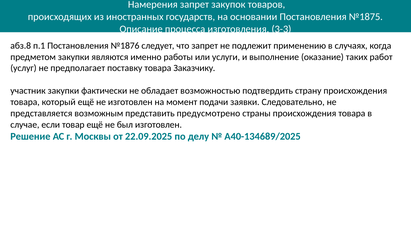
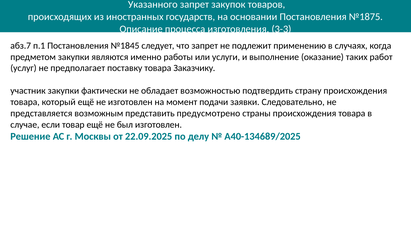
Намерения: Намерения -> Указанного (153, 5)
абз.8: абз.8 -> абз.7 (21, 46)
№1876: №1876 -> №1845 (125, 46)
